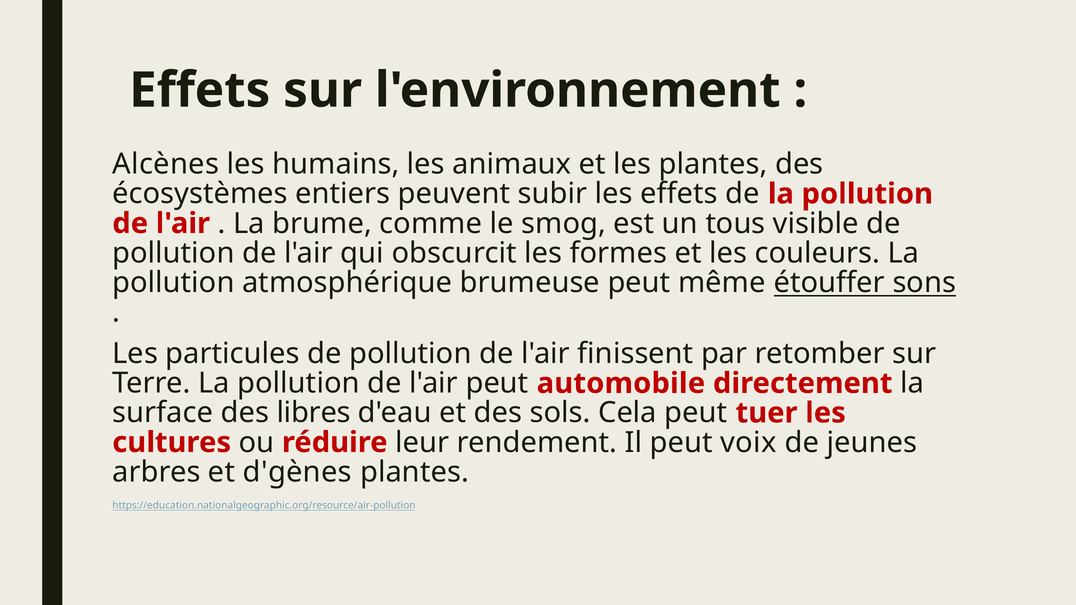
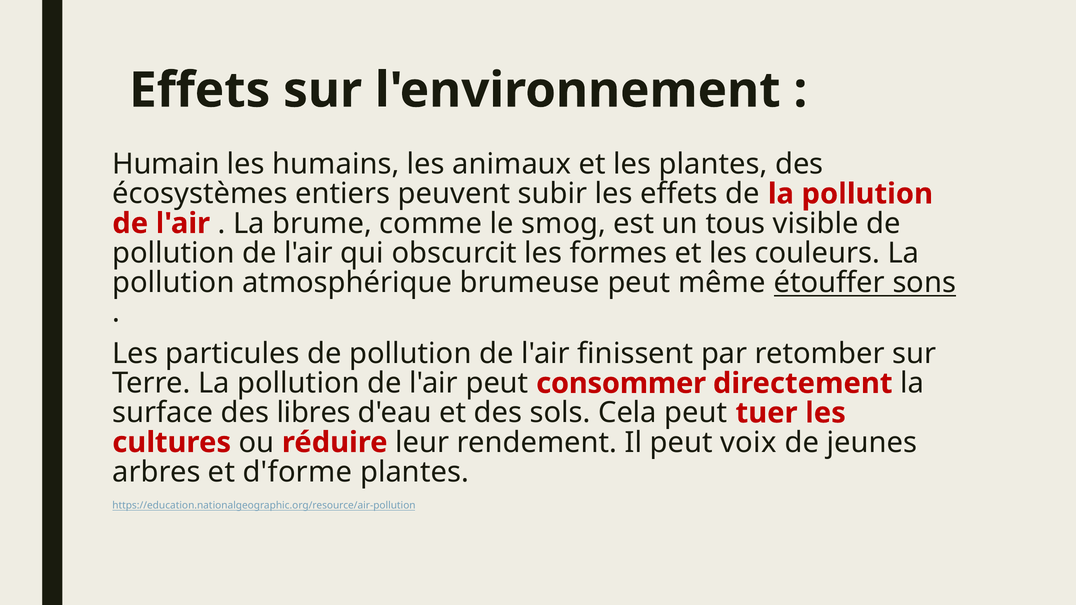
Alcènes: Alcènes -> Humain (166, 164)
automobile: automobile -> consommer (621, 383)
d'gènes: d'gènes -> d'forme (297, 472)
